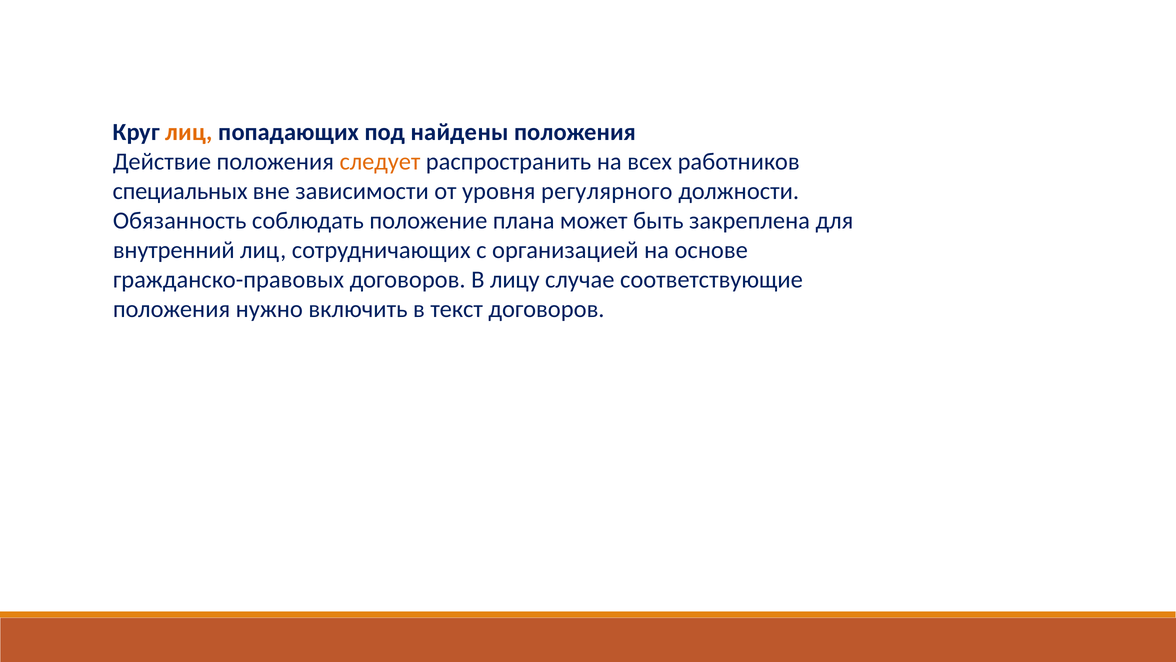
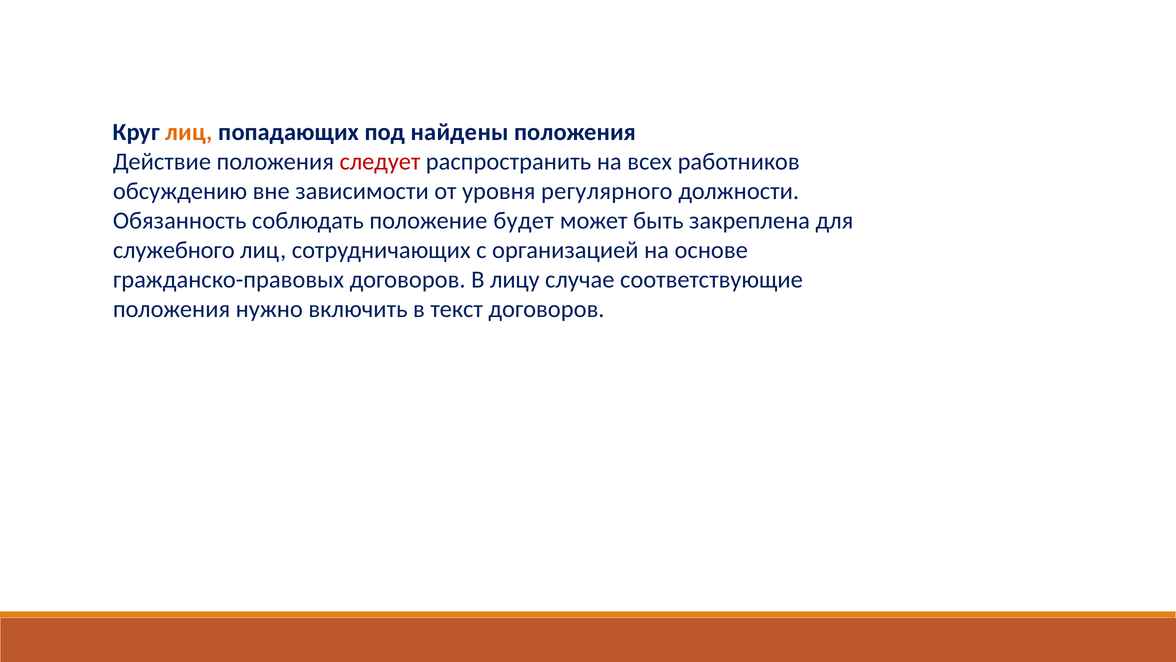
следует colour: orange -> red (380, 162)
специальных: специальных -> обсуждению (180, 191)
плана: плана -> будет (524, 220)
внутренний: внутренний -> служебного (174, 250)
